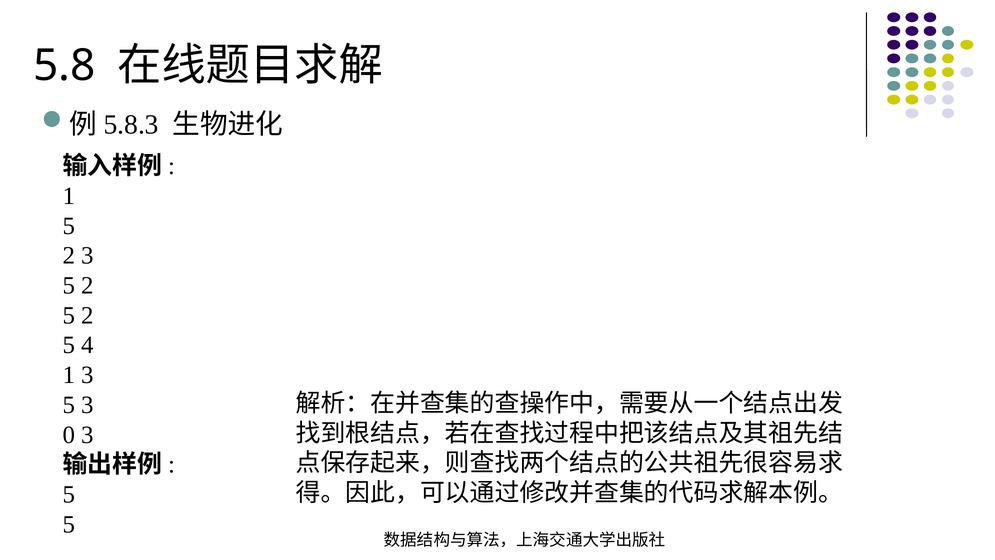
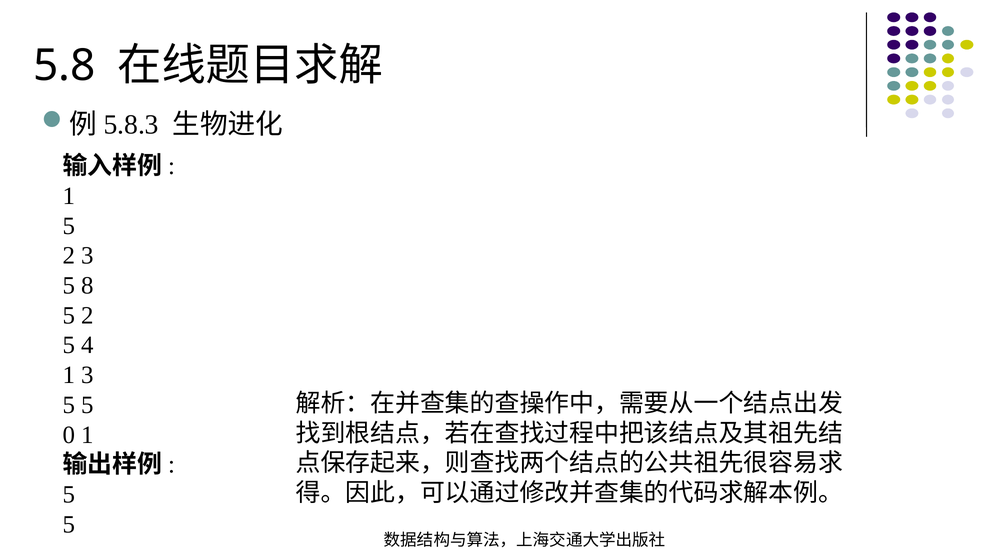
2: 2 -> 8 (87, 285)
3: 3 -> 5 (87, 405)
0 3: 3 -> 1 (87, 435)
